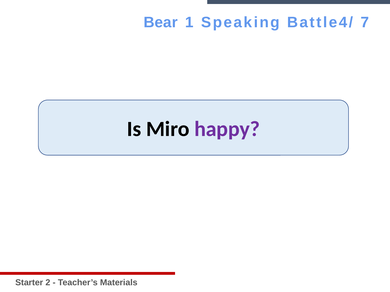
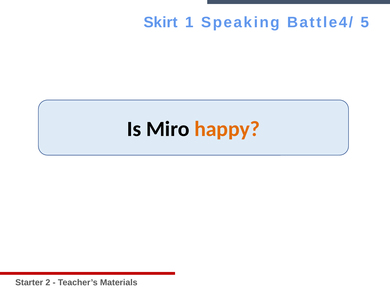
Bear: Bear -> Skirt (161, 22)
7: 7 -> 5 (365, 22)
happy colour: purple -> orange (227, 129)
